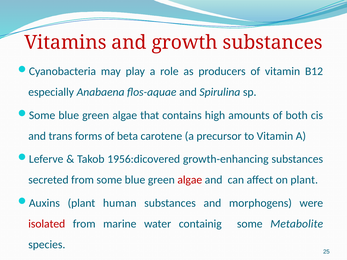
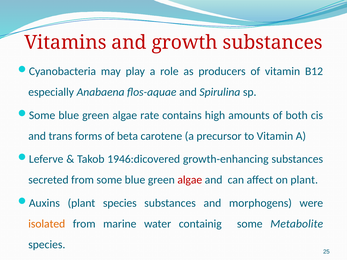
that: that -> rate (150, 115)
1956:dicovered: 1956:dicovered -> 1946:dicovered (144, 159)
plant human: human -> species (120, 203)
isolated colour: red -> orange (47, 224)
